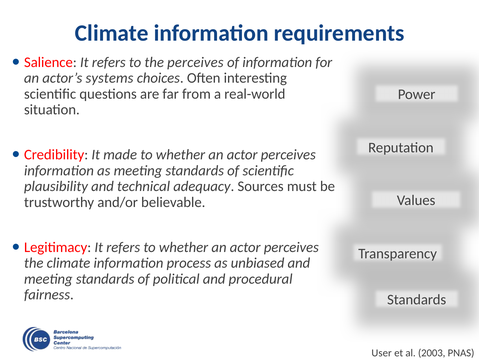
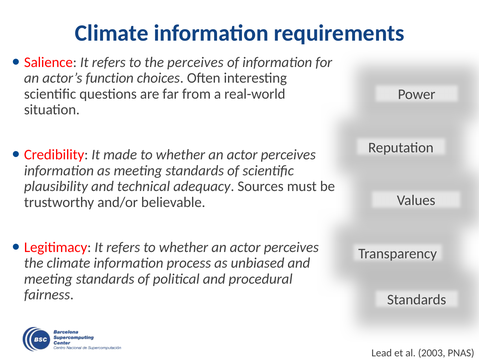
systems: systems -> function (110, 78)
User: User -> Lead (382, 352)
